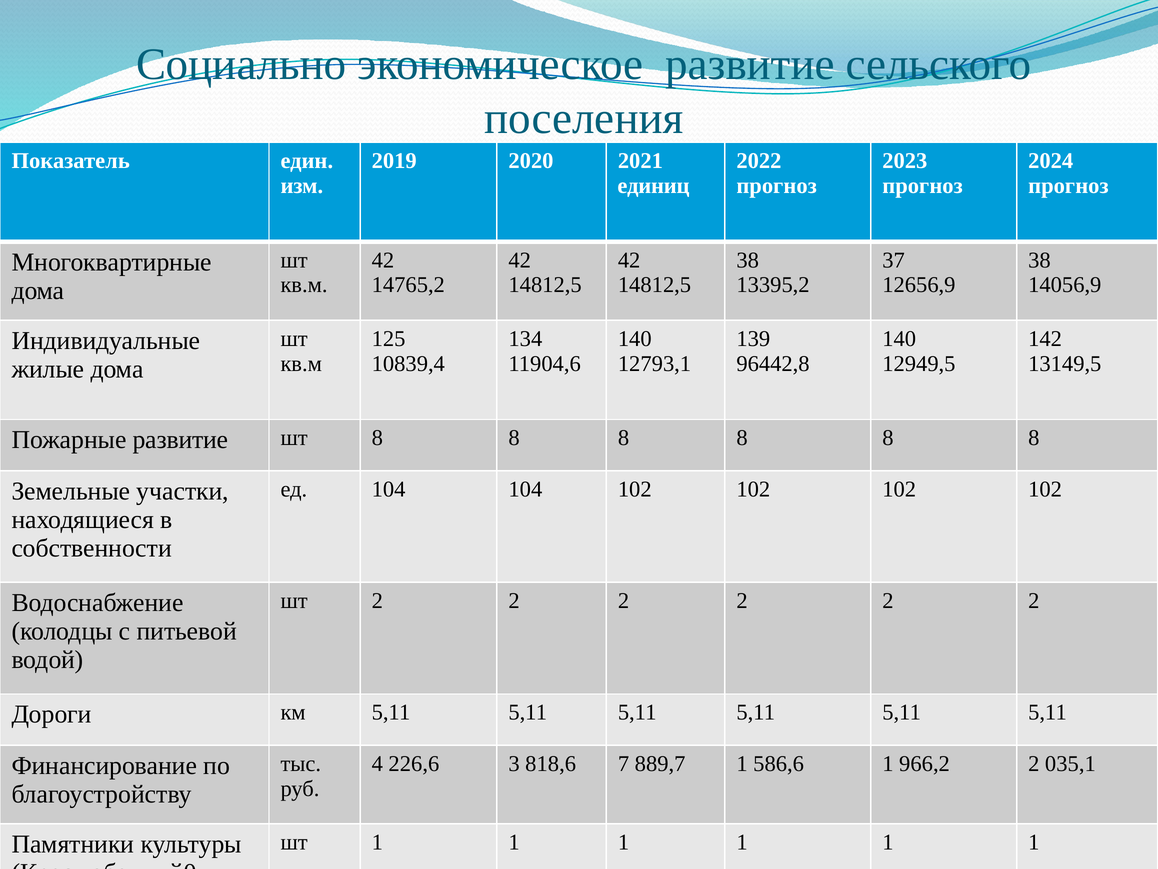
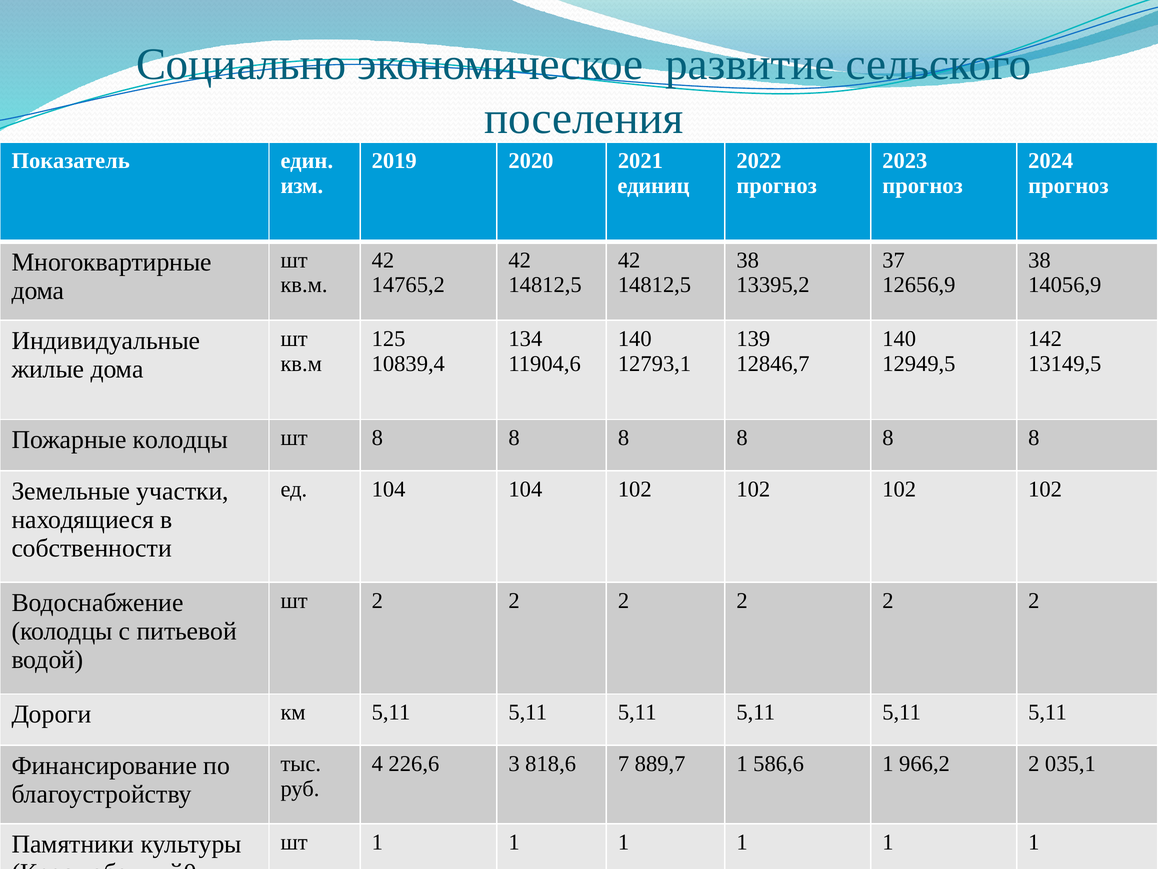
96442,8: 96442,8 -> 12846,7 (773, 363)
Пожарные развитие: развитие -> колодцы (180, 439)
